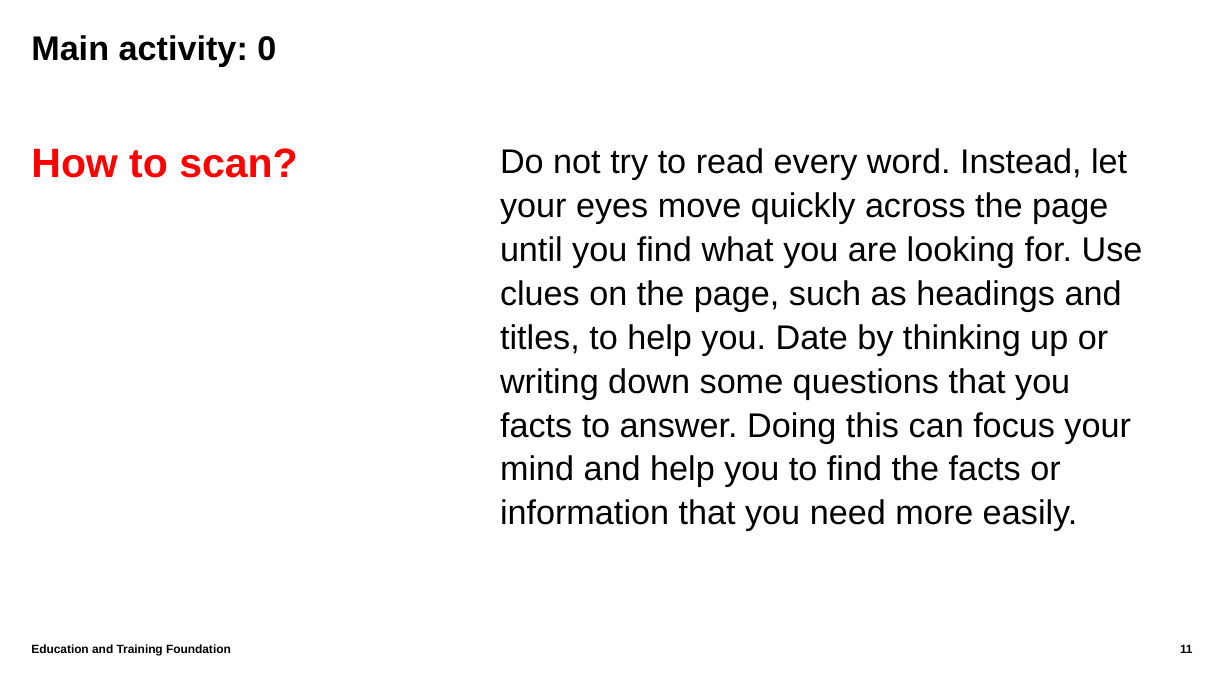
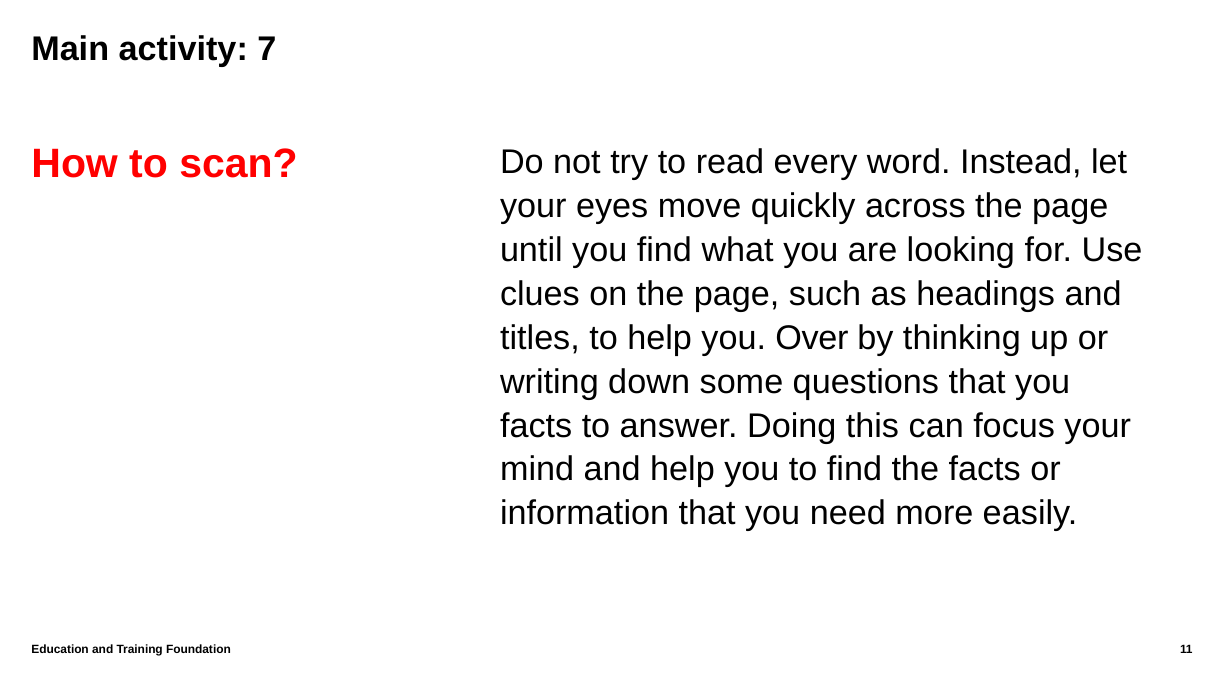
0: 0 -> 7 (267, 50)
Date: Date -> Over (812, 338)
